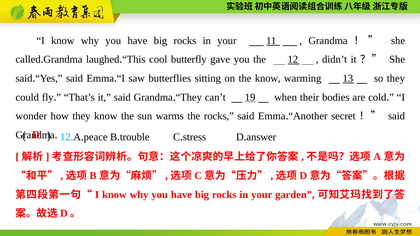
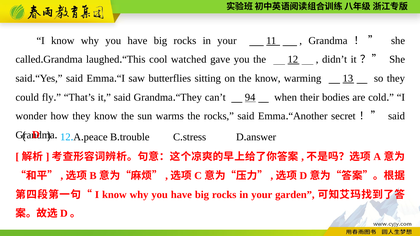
butterfly: butterfly -> watched (189, 60)
19: 19 -> 94 (250, 97)
